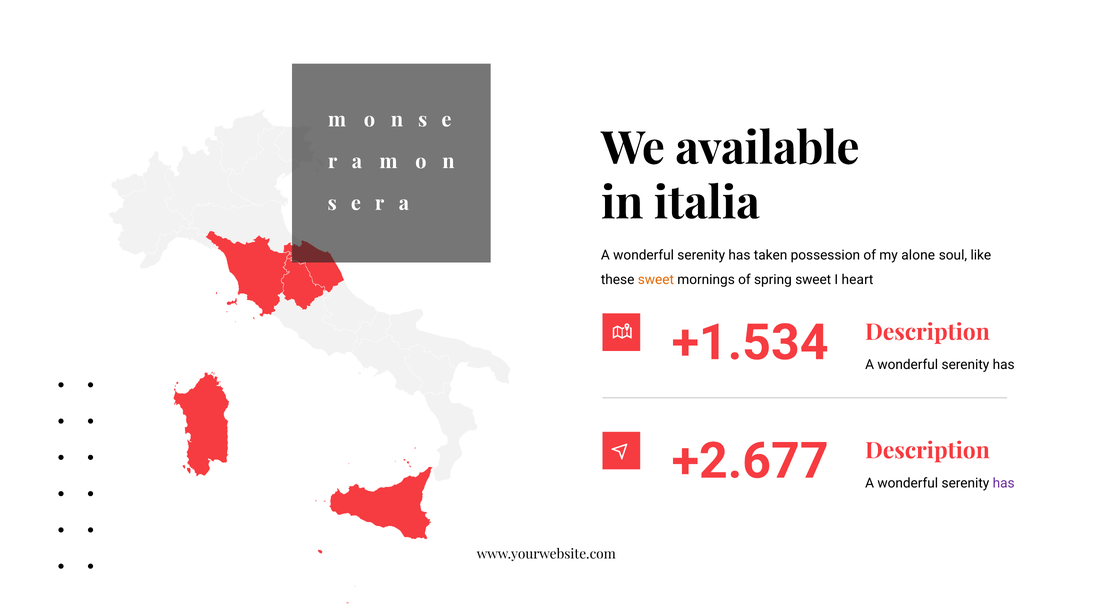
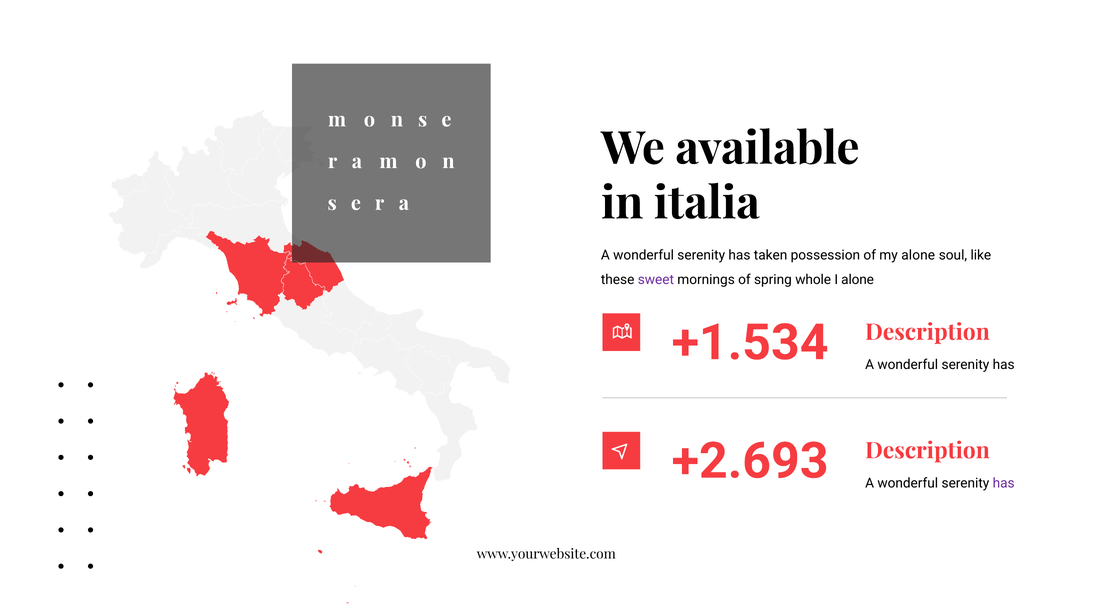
sweet colour: orange -> purple (656, 280)
spring sweet: sweet -> whole (813, 280)
I heart: heart -> alone (858, 280)
+2.677: +2.677 -> +2.693 (750, 461)
